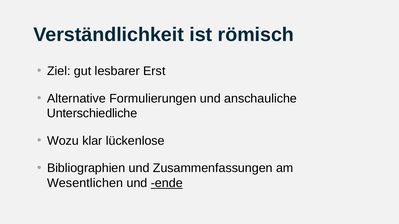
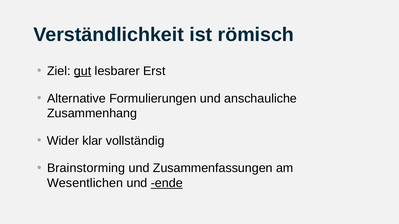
gut underline: none -> present (83, 71)
Unterschiedliche: Unterschiedliche -> Zusammenhang (92, 114)
Wozu: Wozu -> Wider (63, 141)
lückenlose: lückenlose -> vollständig (135, 141)
Bibliographien: Bibliographien -> Brainstorming (86, 168)
